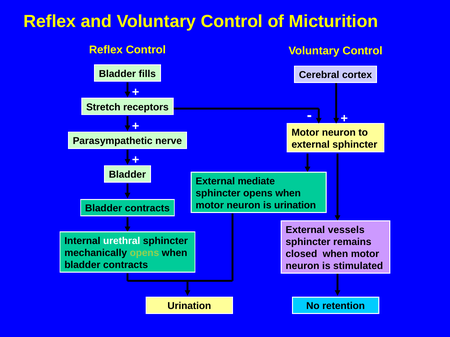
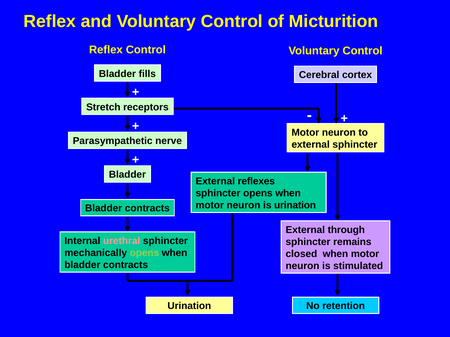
mediate: mediate -> reflexes (256, 181)
vessels: vessels -> through (346, 230)
urethral colour: white -> pink (122, 241)
